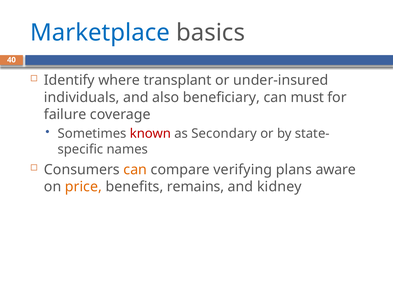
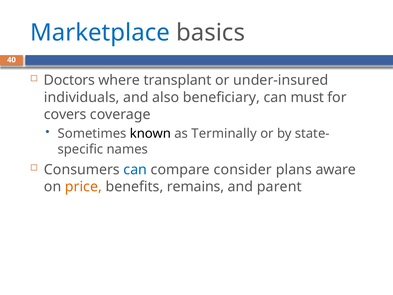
Identify: Identify -> Doctors (69, 80)
failure: failure -> covers (65, 114)
known colour: red -> black (150, 134)
Secondary: Secondary -> Terminally (224, 134)
can colour: orange -> blue (135, 170)
verifying: verifying -> consider (243, 170)
kidney: kidney -> parent (279, 187)
